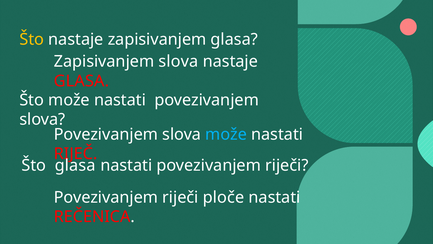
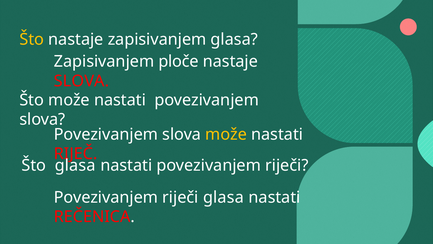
Zapisivanjem slova: slova -> ploče (179, 61)
GLASA: GLASA -> SLOVA (82, 81)
može colour: light blue -> yellow (226, 134)
riječi ploče: ploče -> glasa (223, 197)
